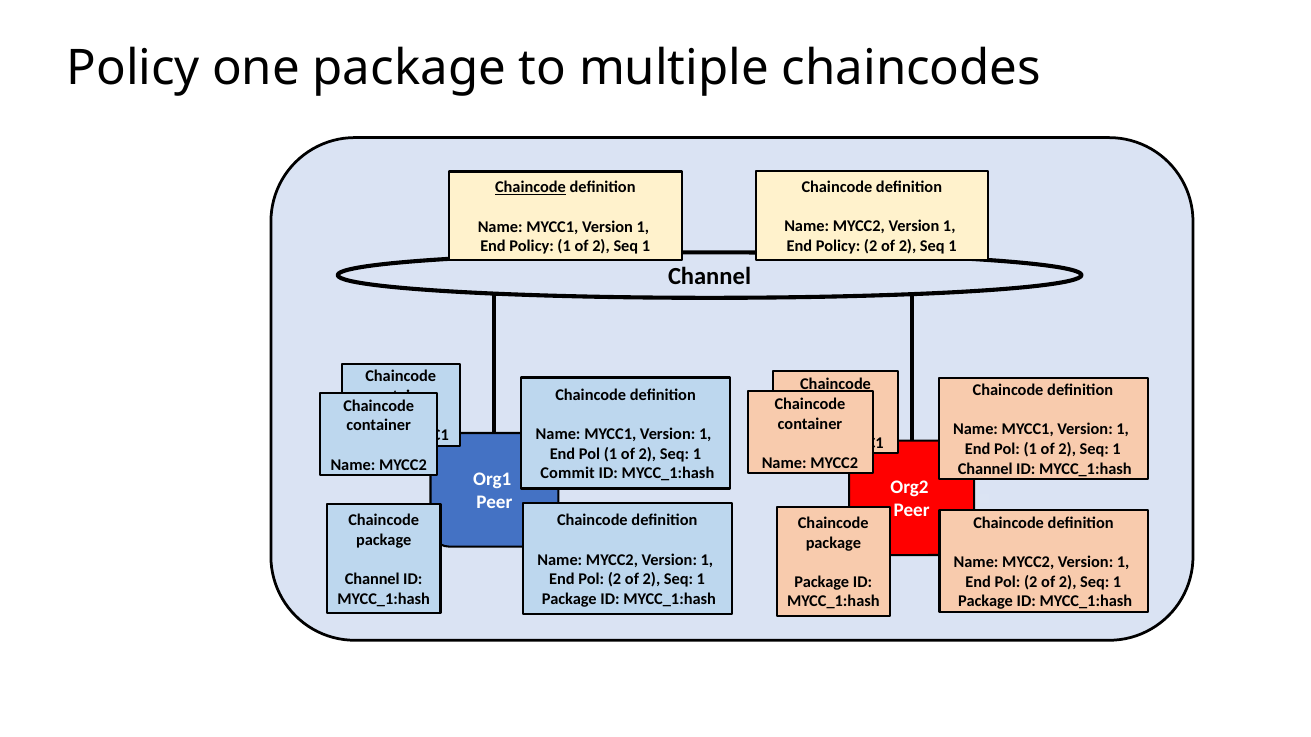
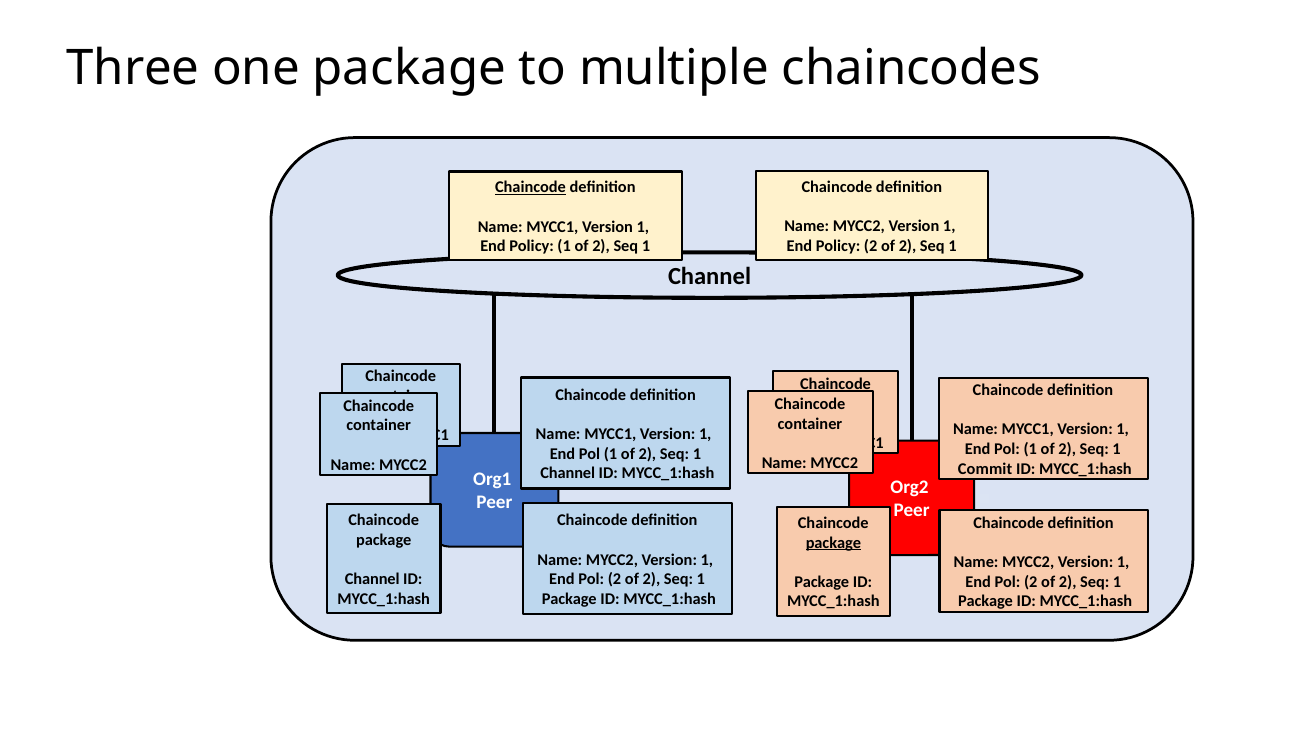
Policy: Policy -> Three (133, 69)
Channel: Channel -> Commit (985, 469)
Commit: Commit -> Channel (568, 474)
package underline: none -> present (833, 543)
